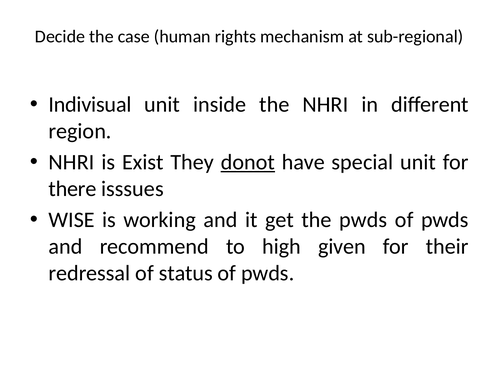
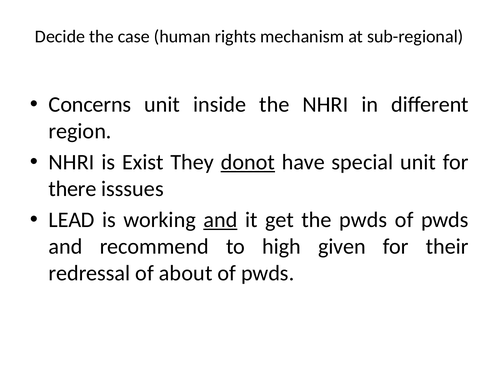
Indivisual: Indivisual -> Concerns (90, 105)
WISE: WISE -> LEAD (72, 220)
and underline: none -> present (220, 220)
status: status -> about (186, 273)
